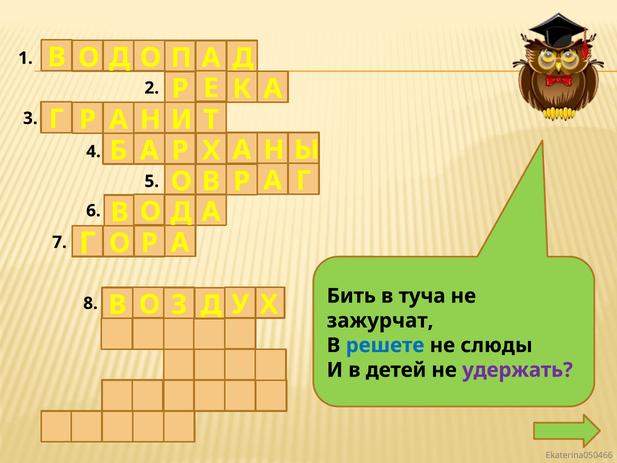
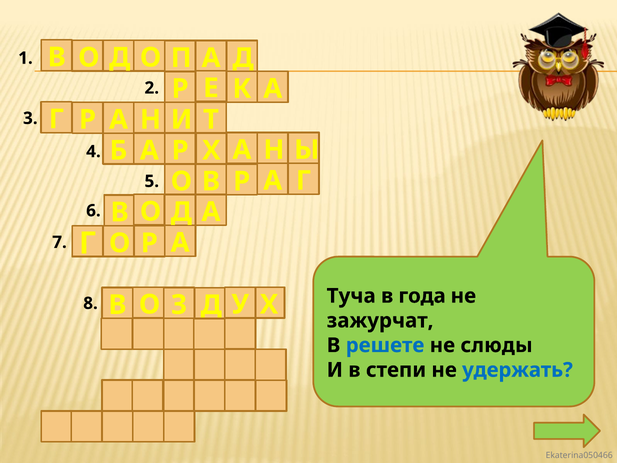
Бить: Бить -> Туча (351, 296)
туча: туча -> года (422, 296)
детей: детей -> степи (396, 370)
удержать colour: purple -> blue (517, 370)
